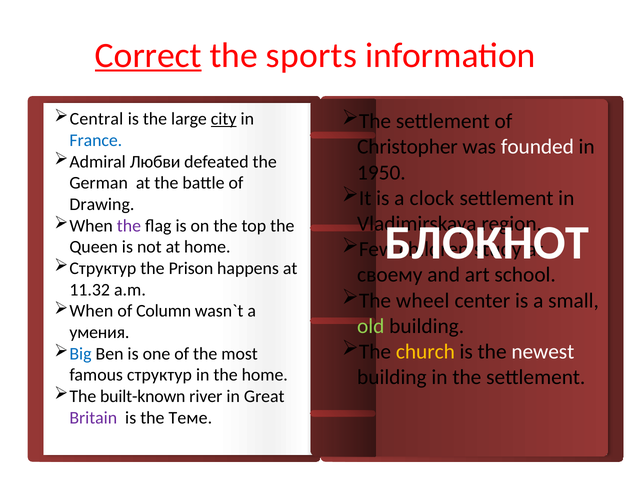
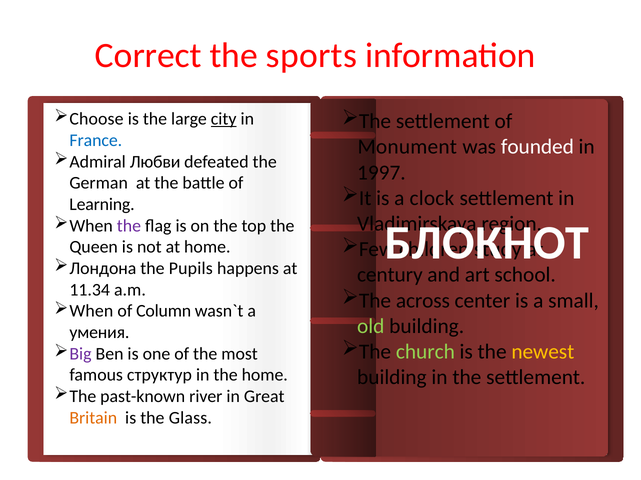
Correct underline: present -> none (148, 55)
Central: Central -> Choose (96, 119)
Christopher: Christopher -> Monument (407, 147)
1950: 1950 -> 1997 (381, 173)
Drawing: Drawing -> Learning (102, 205)
Структур: Структур -> Лондона (103, 269)
Prison: Prison -> Pupils (191, 269)
своему: своему -> century (390, 275)
11.32: 11.32 -> 11.34 (90, 290)
wheel: wheel -> across (423, 301)
church colour: yellow -> light green (425, 352)
newest colour: white -> yellow (543, 352)
Big colour: blue -> purple (80, 354)
built-known: built-known -> past-known (143, 397)
Britain colour: purple -> orange (93, 418)
Теме: Теме -> Glass (190, 418)
